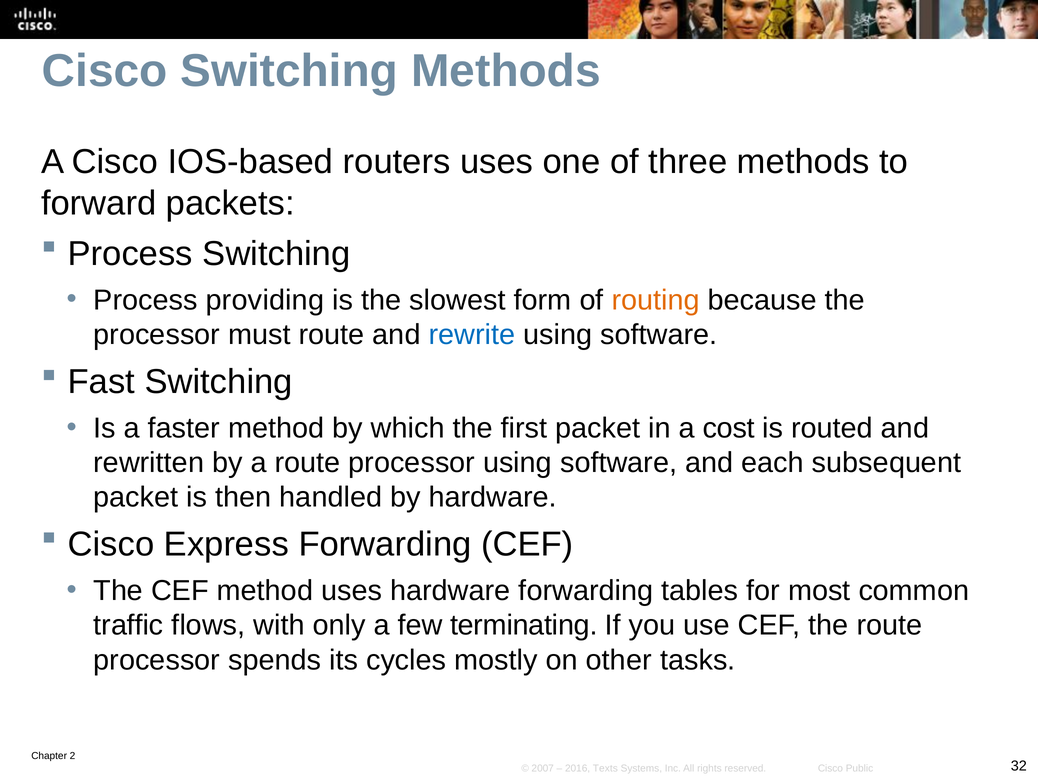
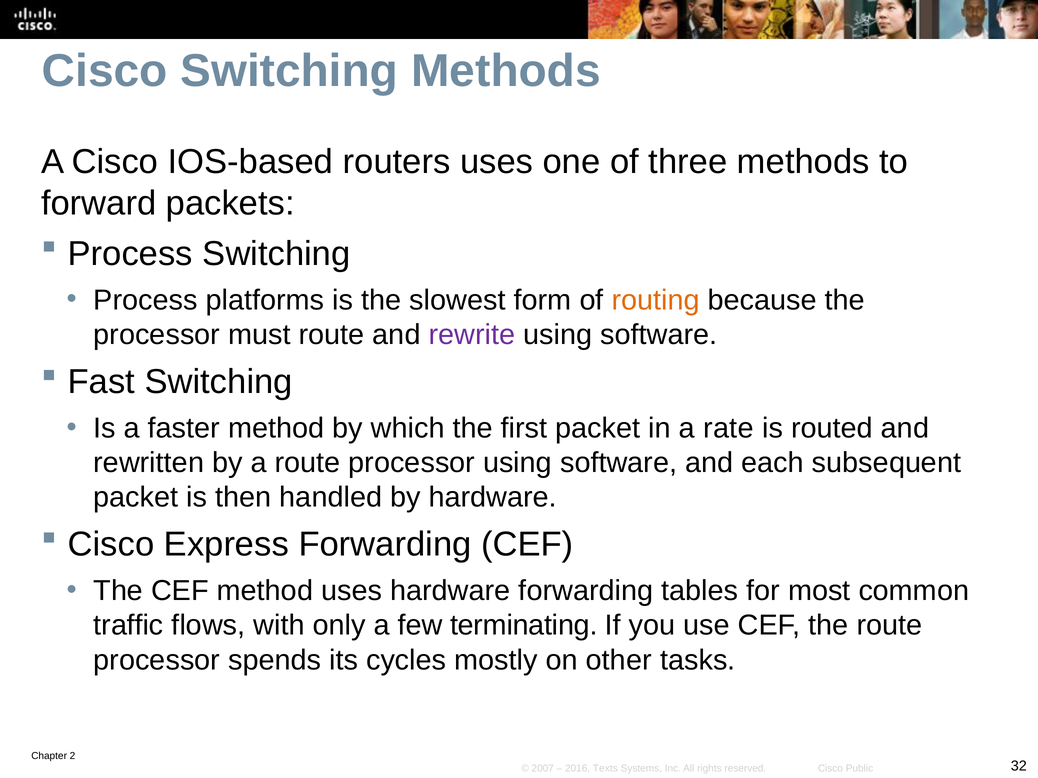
providing: providing -> platforms (265, 300)
rewrite colour: blue -> purple (472, 335)
cost: cost -> rate (728, 428)
